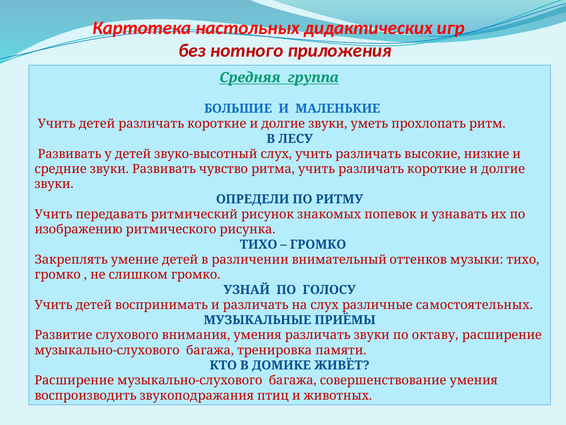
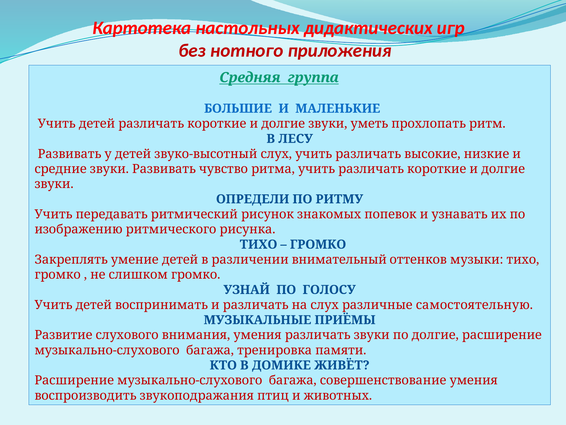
самостоятельных: самостоятельных -> самостоятельную (474, 305)
по октаву: октаву -> долгие (435, 335)
